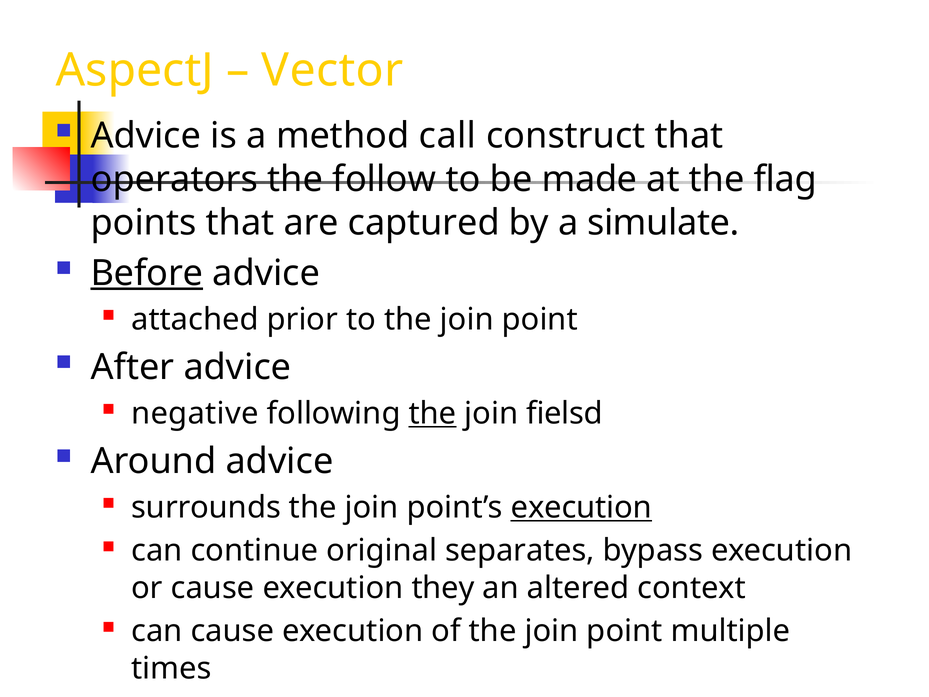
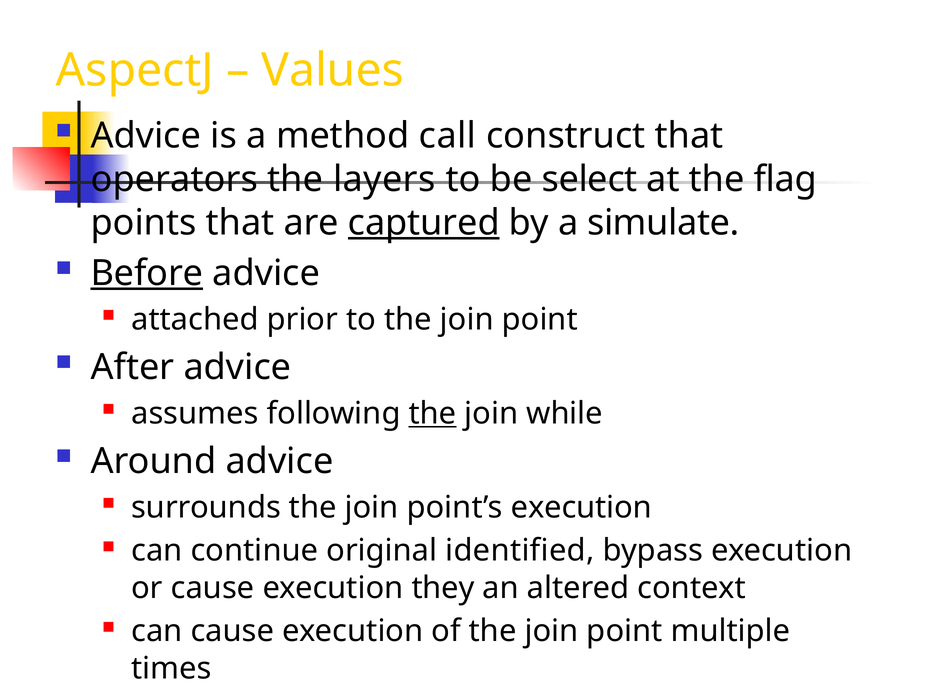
Vector: Vector -> Values (333, 70)
follow: follow -> layers (384, 179)
made: made -> select (590, 179)
captured underline: none -> present (424, 223)
negative: negative -> assumes (195, 413)
fielsd: fielsd -> while (564, 413)
execution underline: present -> none (581, 507)
separates: separates -> identified (520, 551)
